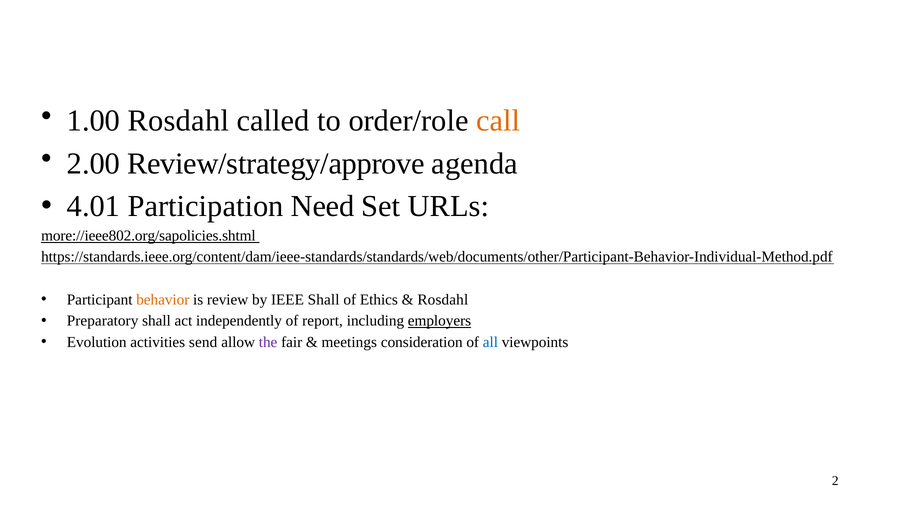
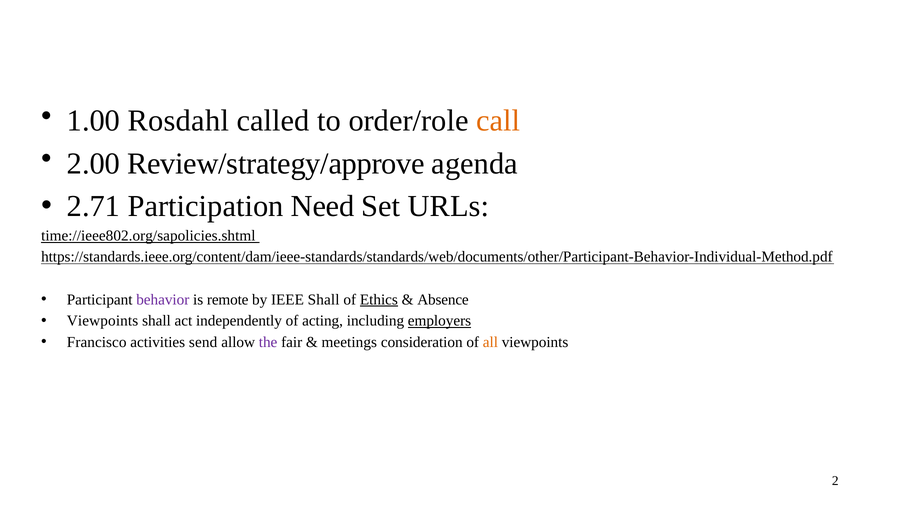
4.01: 4.01 -> 2.71 (93, 206)
more://ieee802.org/sapolicies.shtml: more://ieee802.org/sapolicies.shtml -> time://ieee802.org/sapolicies.shtml (148, 236)
behavior colour: orange -> purple (163, 300)
review: review -> remote (228, 300)
Ethics underline: none -> present (379, 300)
Rosdahl: Rosdahl -> Absence (443, 300)
Preparatory: Preparatory -> Viewpoints (103, 321)
report: report -> acting (323, 321)
Evolution: Evolution -> Francisco (97, 342)
all colour: blue -> orange (490, 342)
